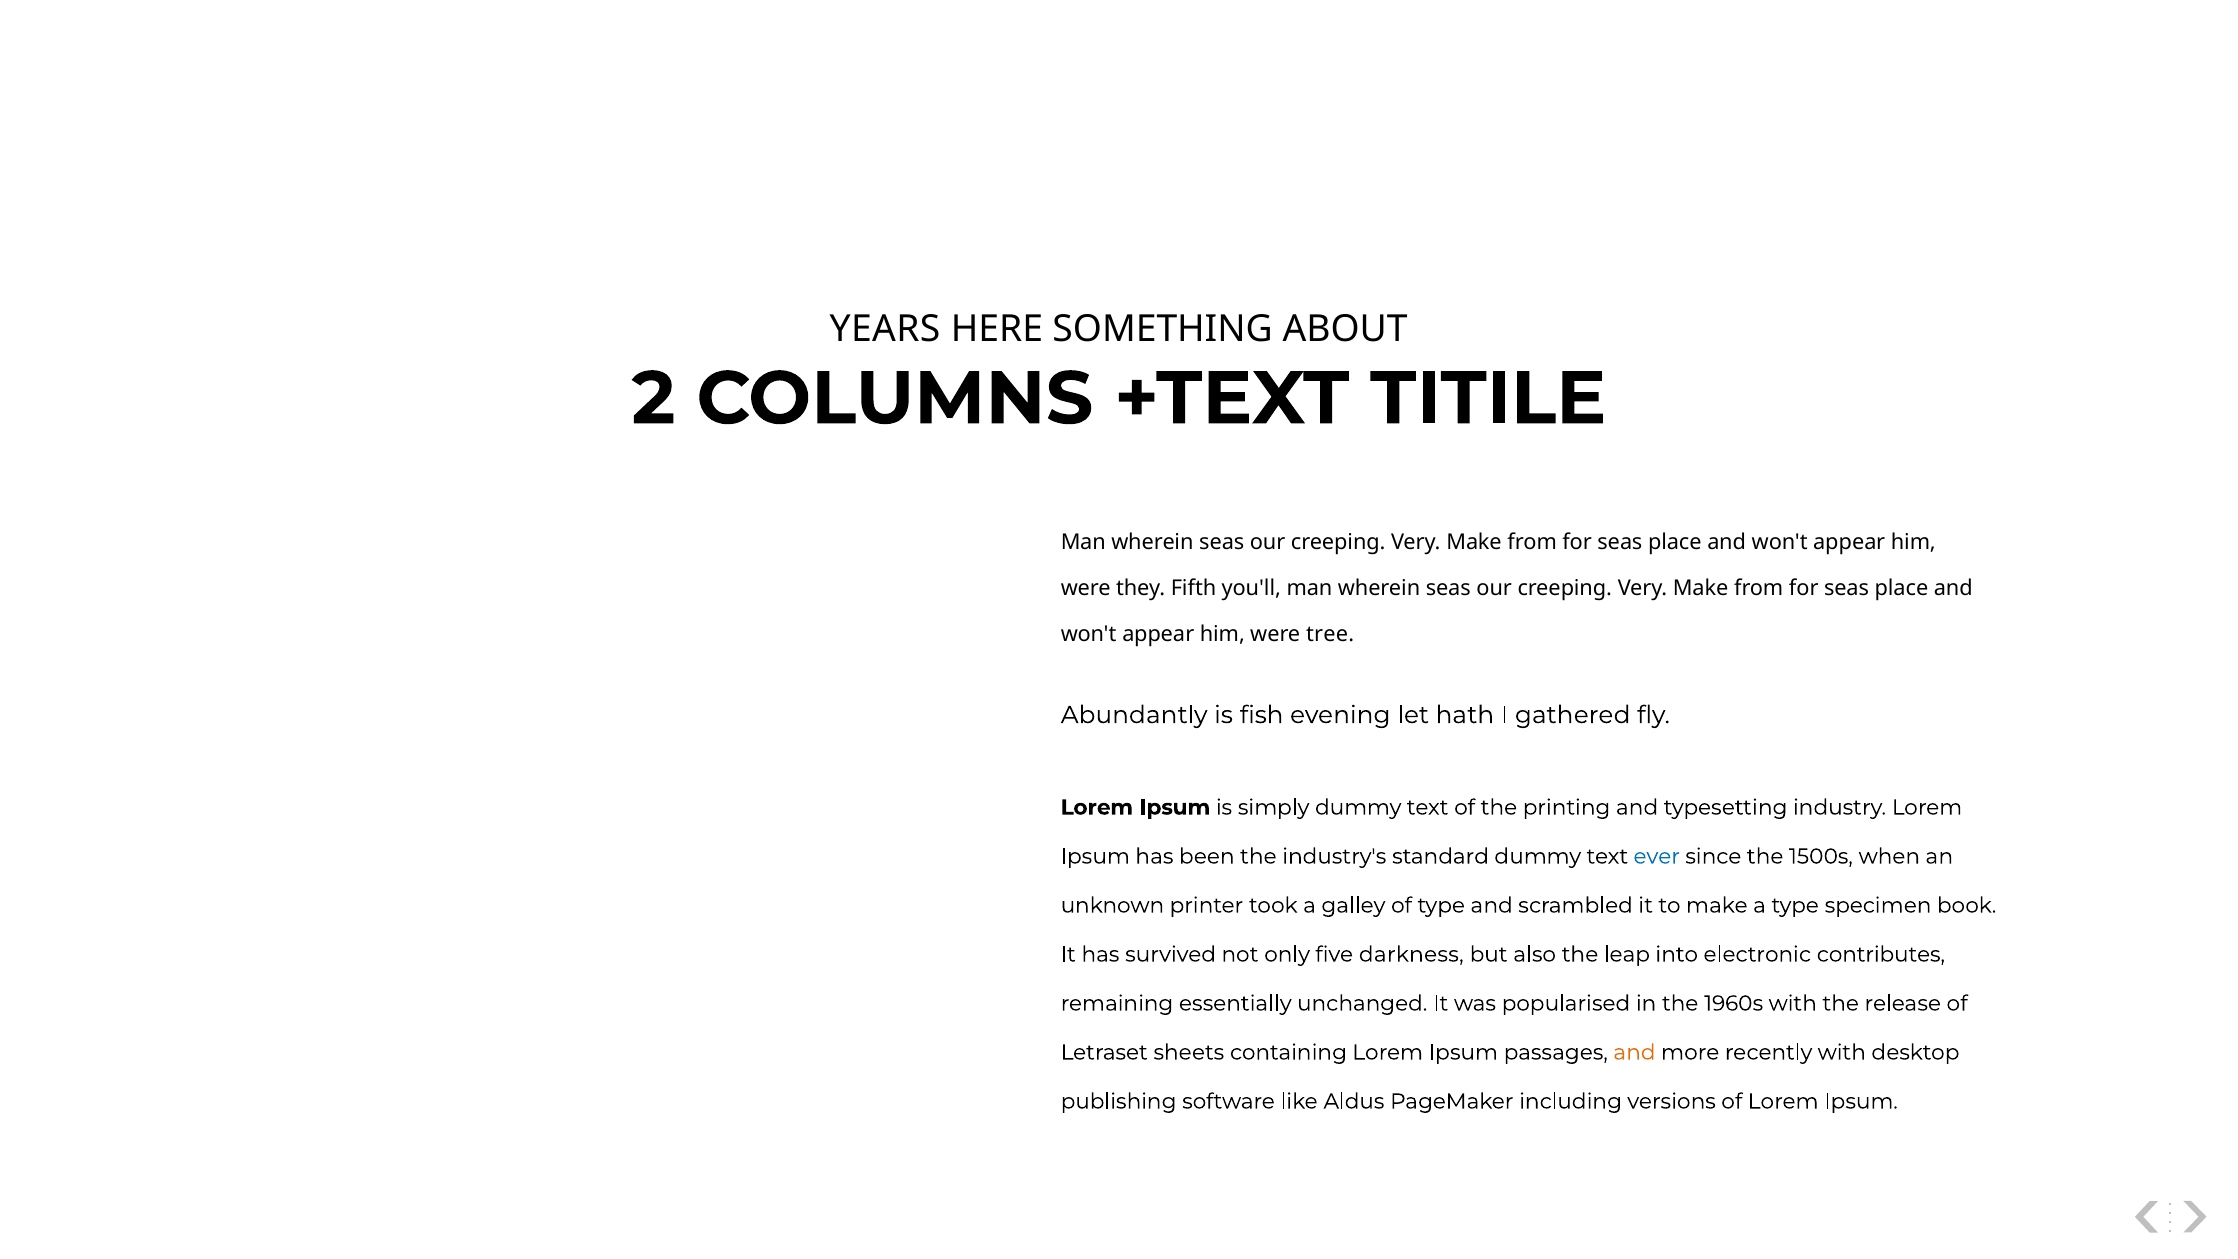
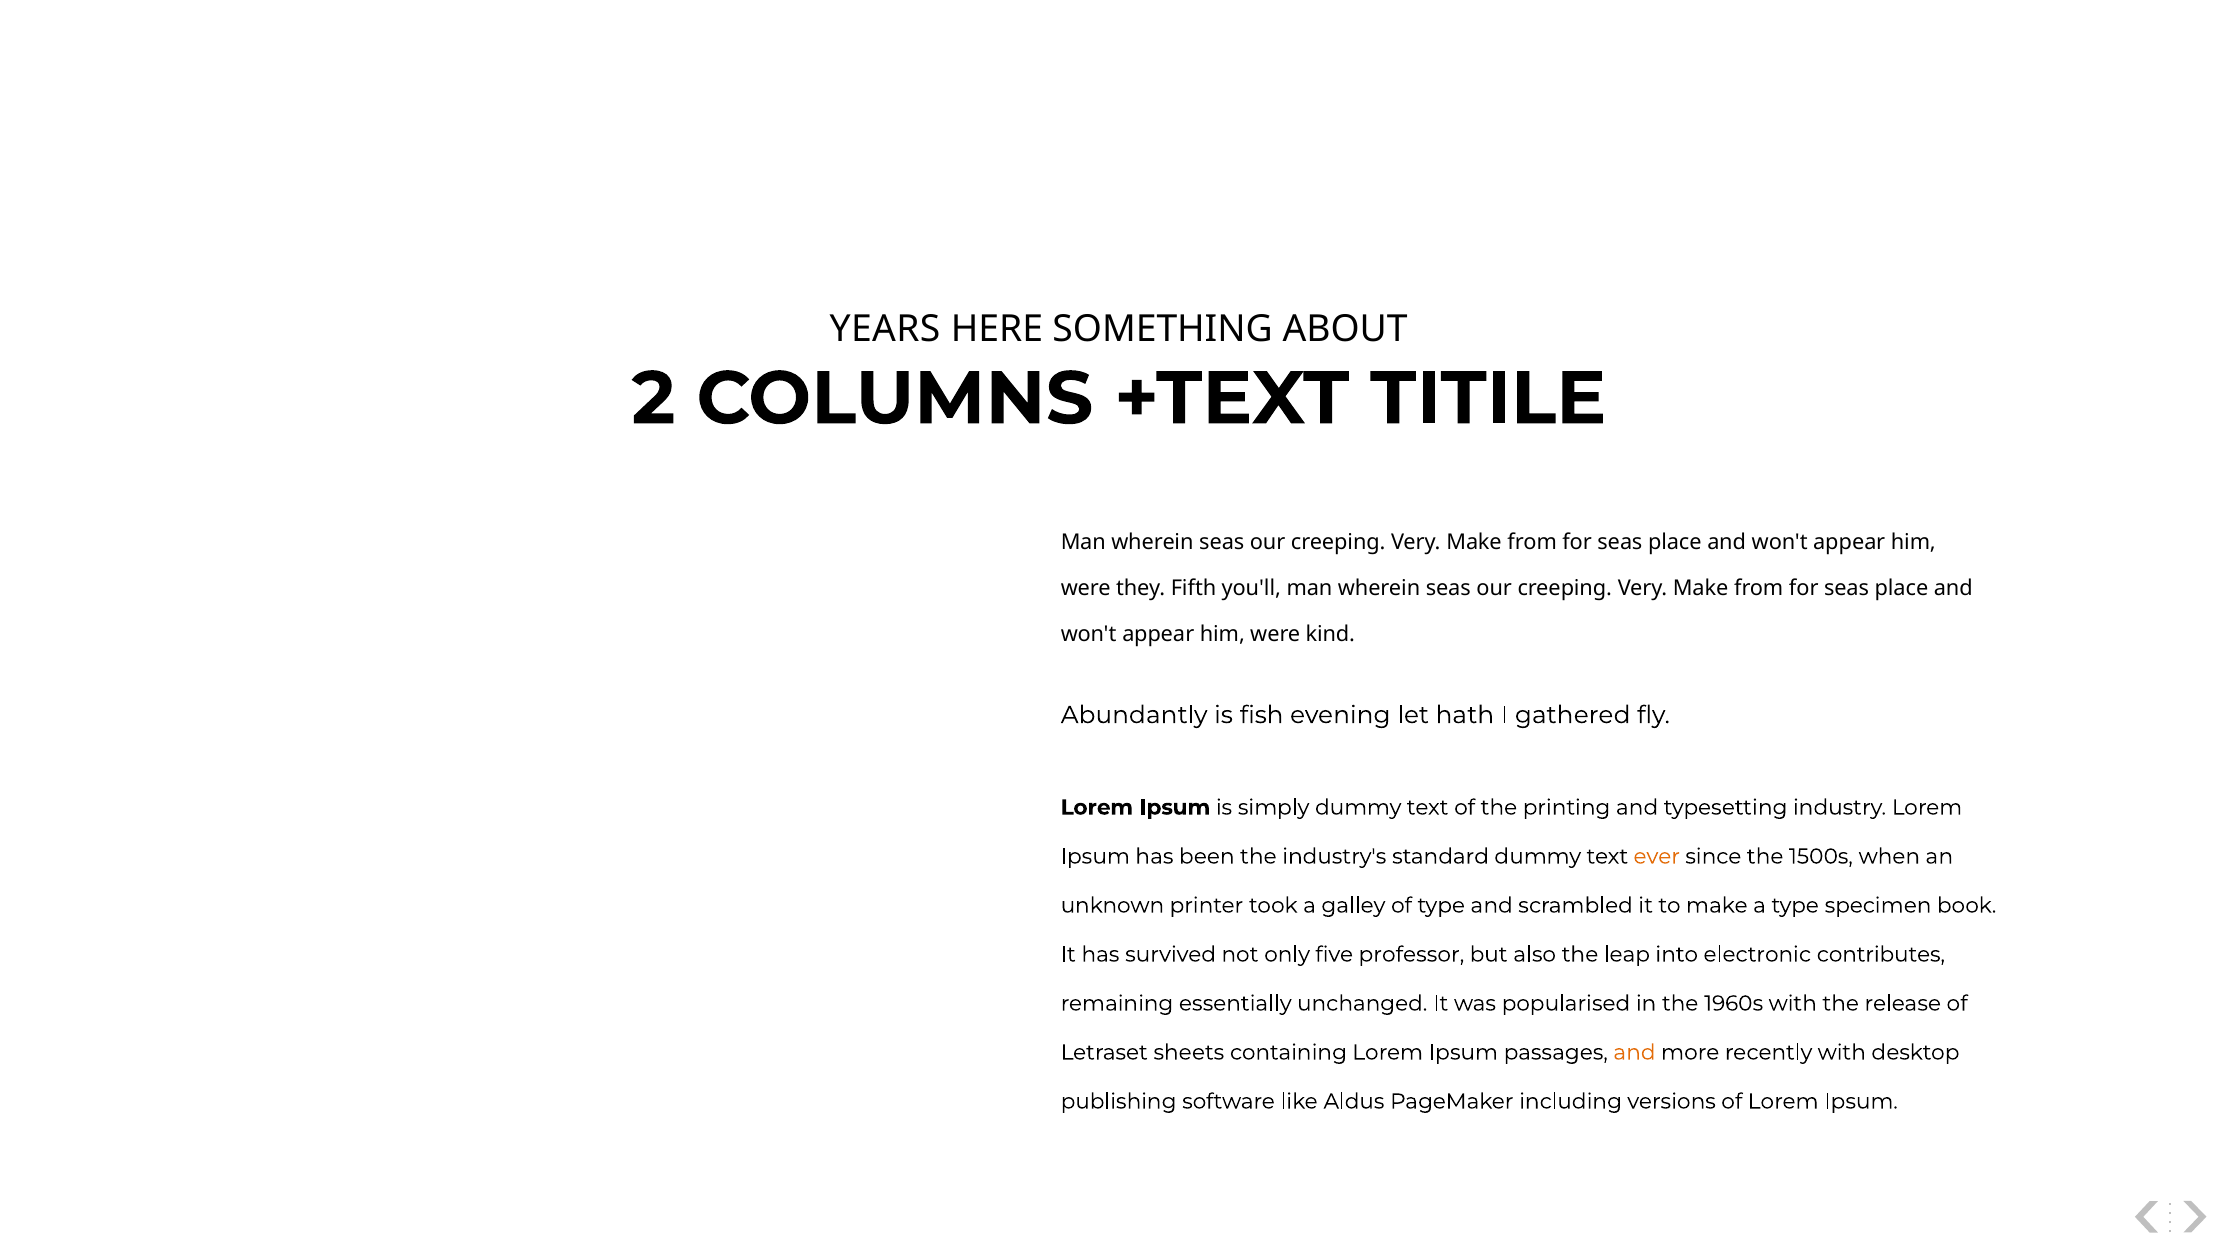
tree: tree -> kind (1330, 635)
ever colour: blue -> orange (1657, 856)
darkness: darkness -> professor (1411, 954)
